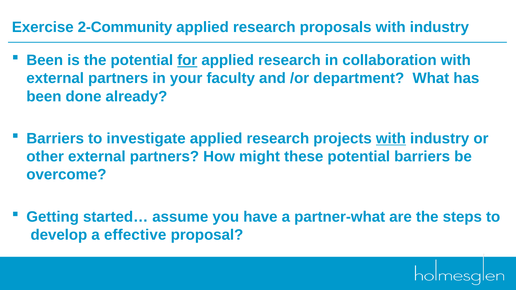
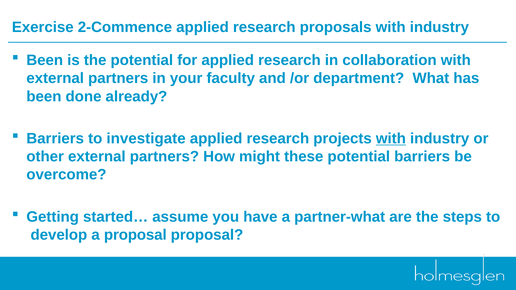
2-Community: 2-Community -> 2-Commence (125, 27)
for underline: present -> none (187, 60)
a effective: effective -> proposal (135, 235)
